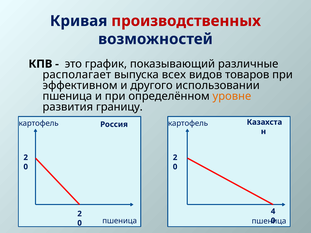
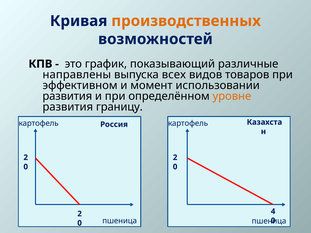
производственных colour: red -> orange (186, 21)
располагает: располагает -> направлены (77, 75)
другого: другого -> момент (151, 86)
пшеница: пшеница -> развития (67, 96)
